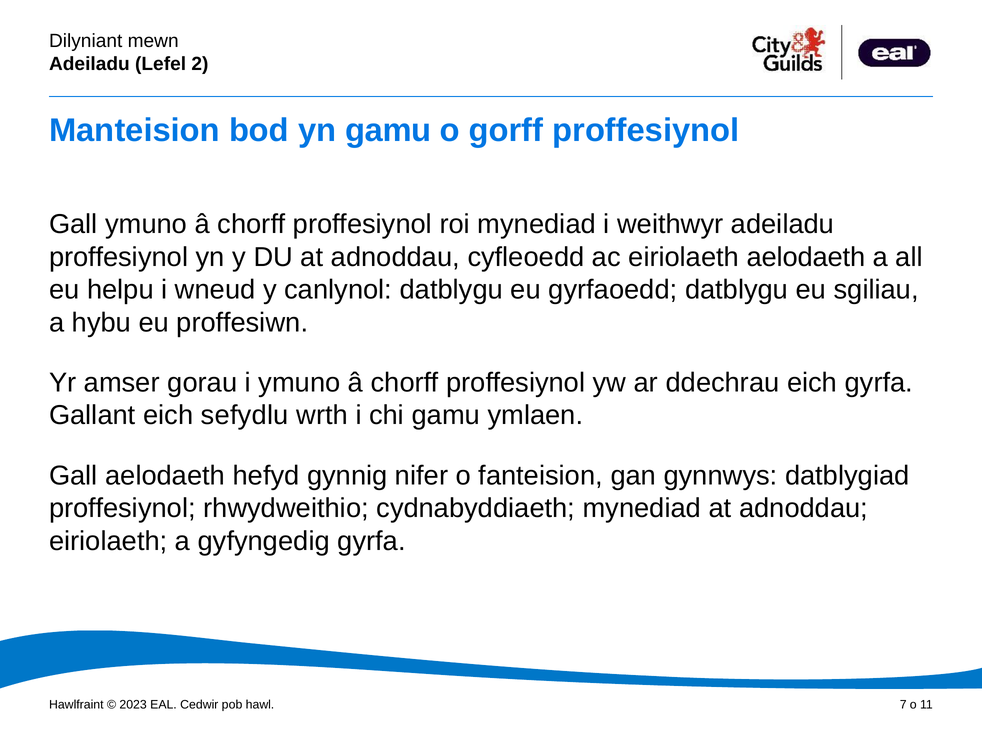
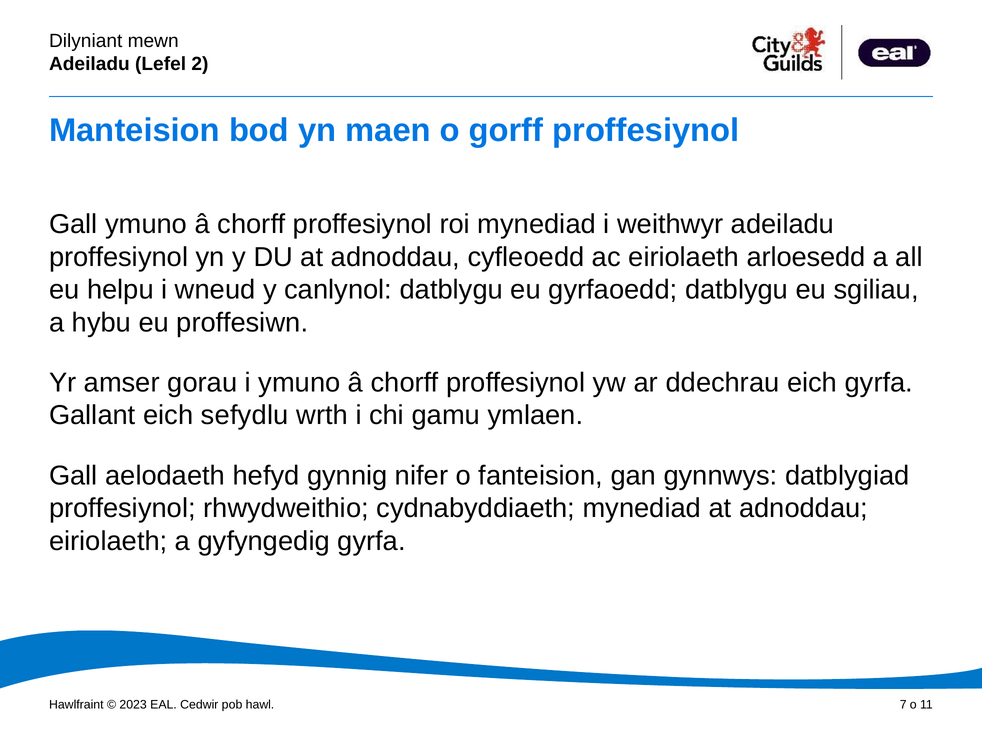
yn gamu: gamu -> maen (388, 130)
eiriolaeth aelodaeth: aelodaeth -> arloesedd (806, 257)
